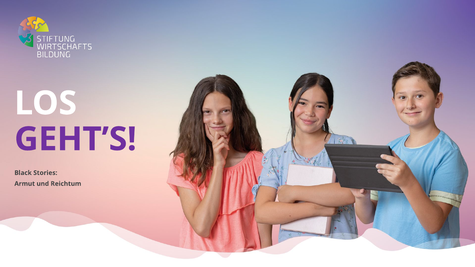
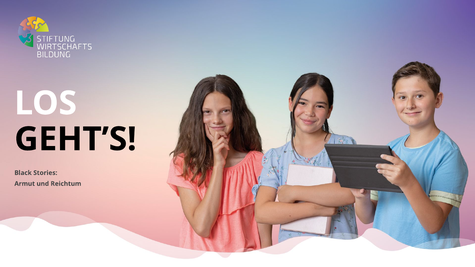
GEHT’S colour: purple -> black (75, 139)
